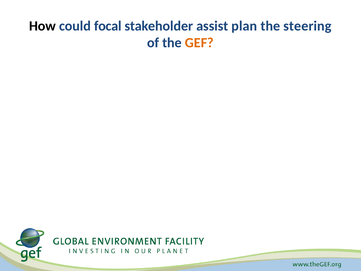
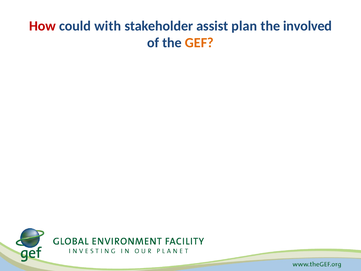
How colour: black -> red (43, 26)
focal: focal -> with (108, 26)
steering: steering -> involved (308, 26)
